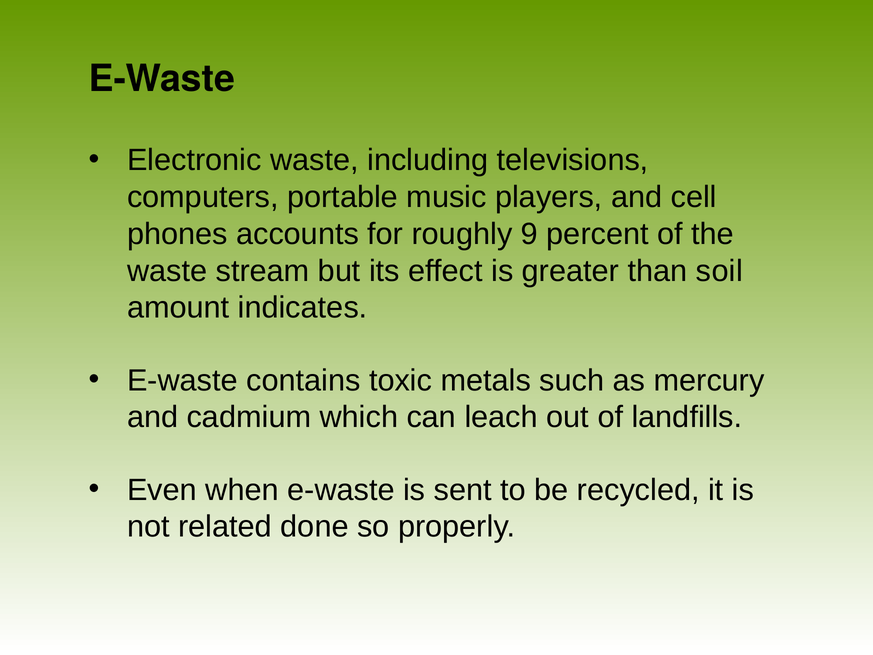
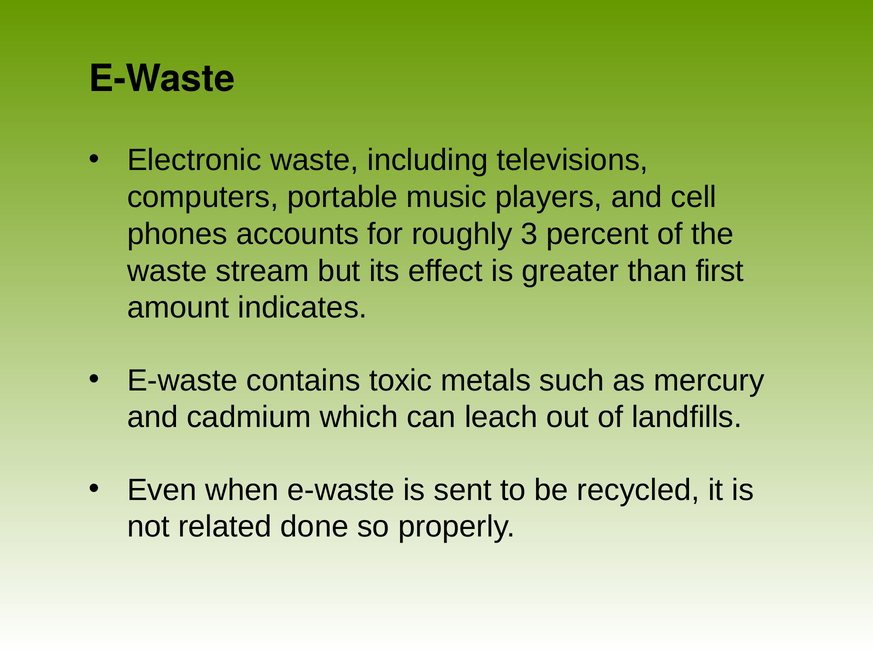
9: 9 -> 3 (529, 234)
soil: soil -> first (720, 271)
